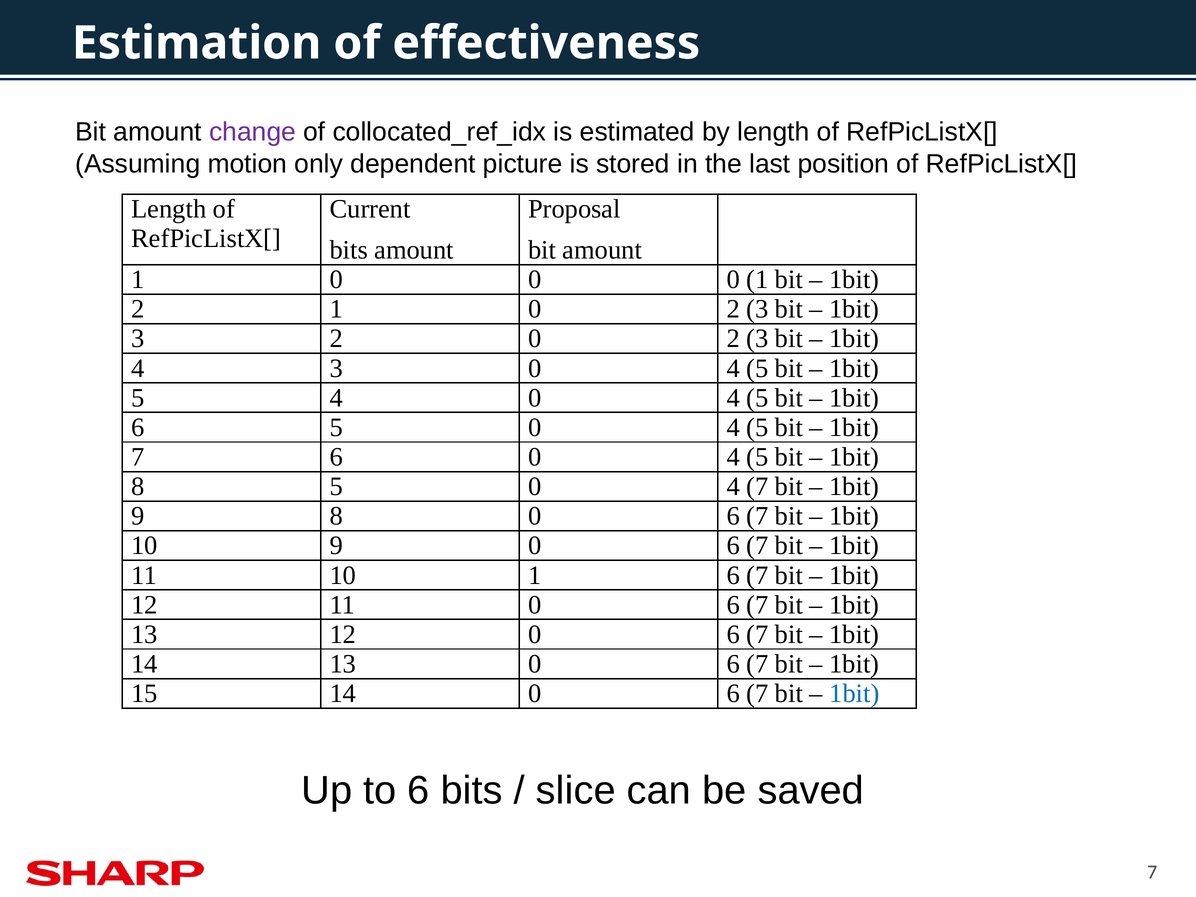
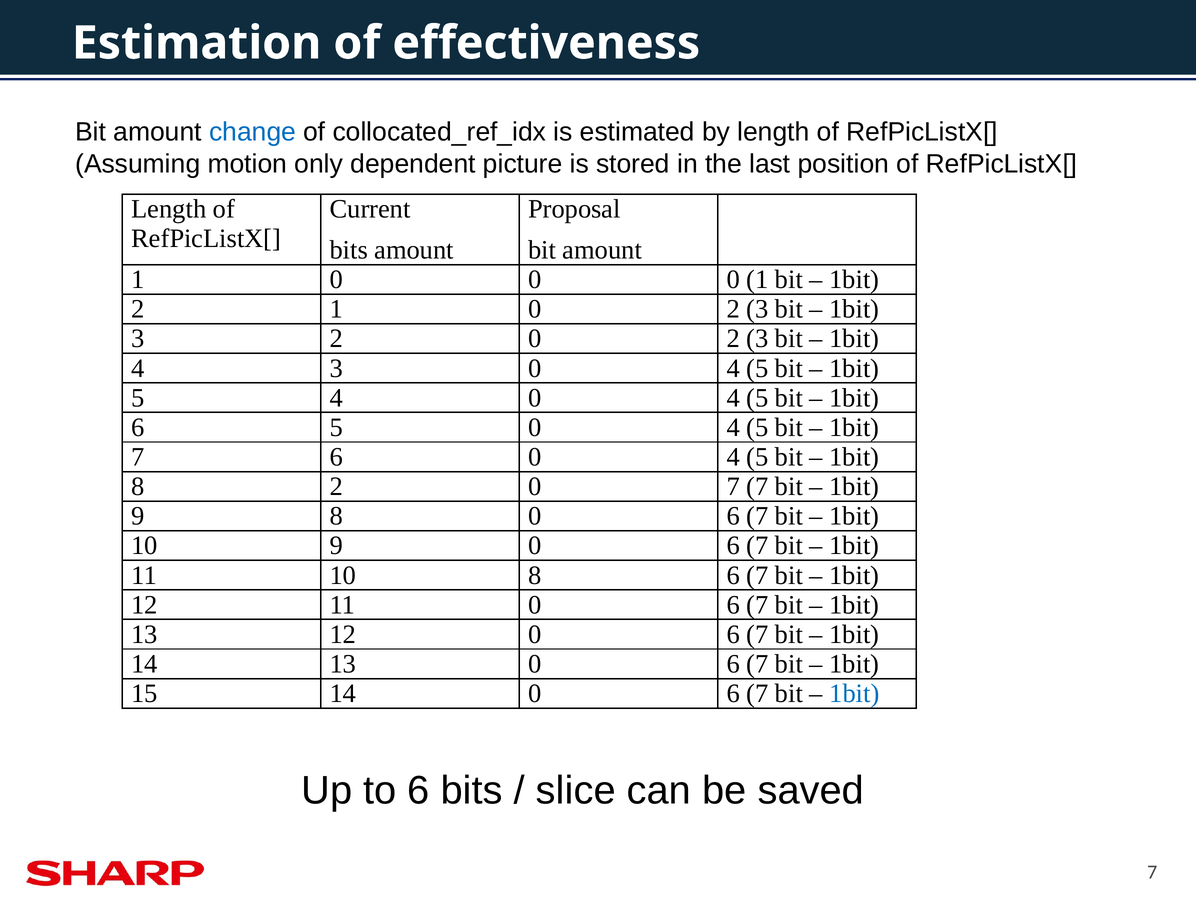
change colour: purple -> blue (253, 132)
8 5: 5 -> 2 (336, 487)
4: 4 -> 7 (733, 487)
10 1: 1 -> 8 (535, 575)
